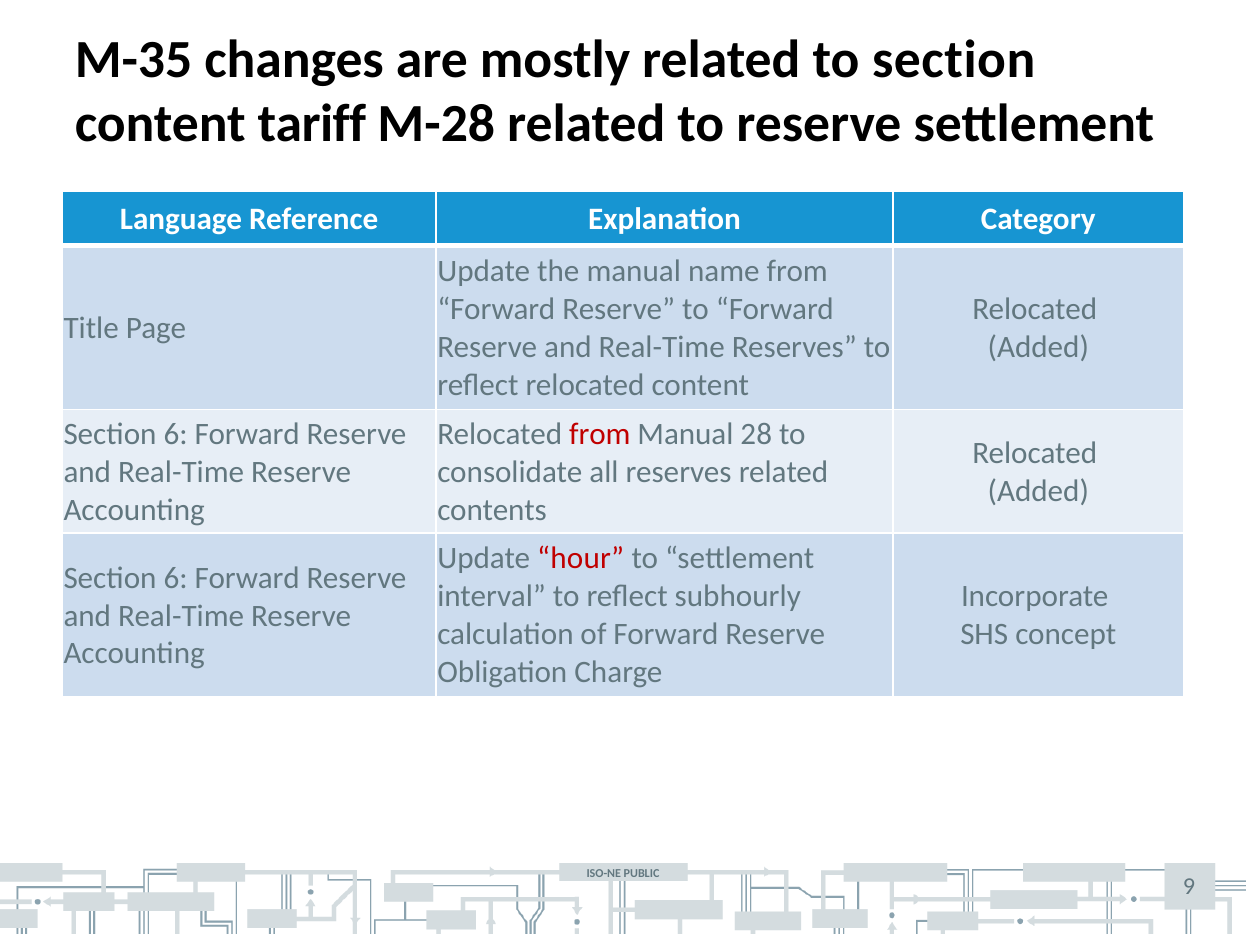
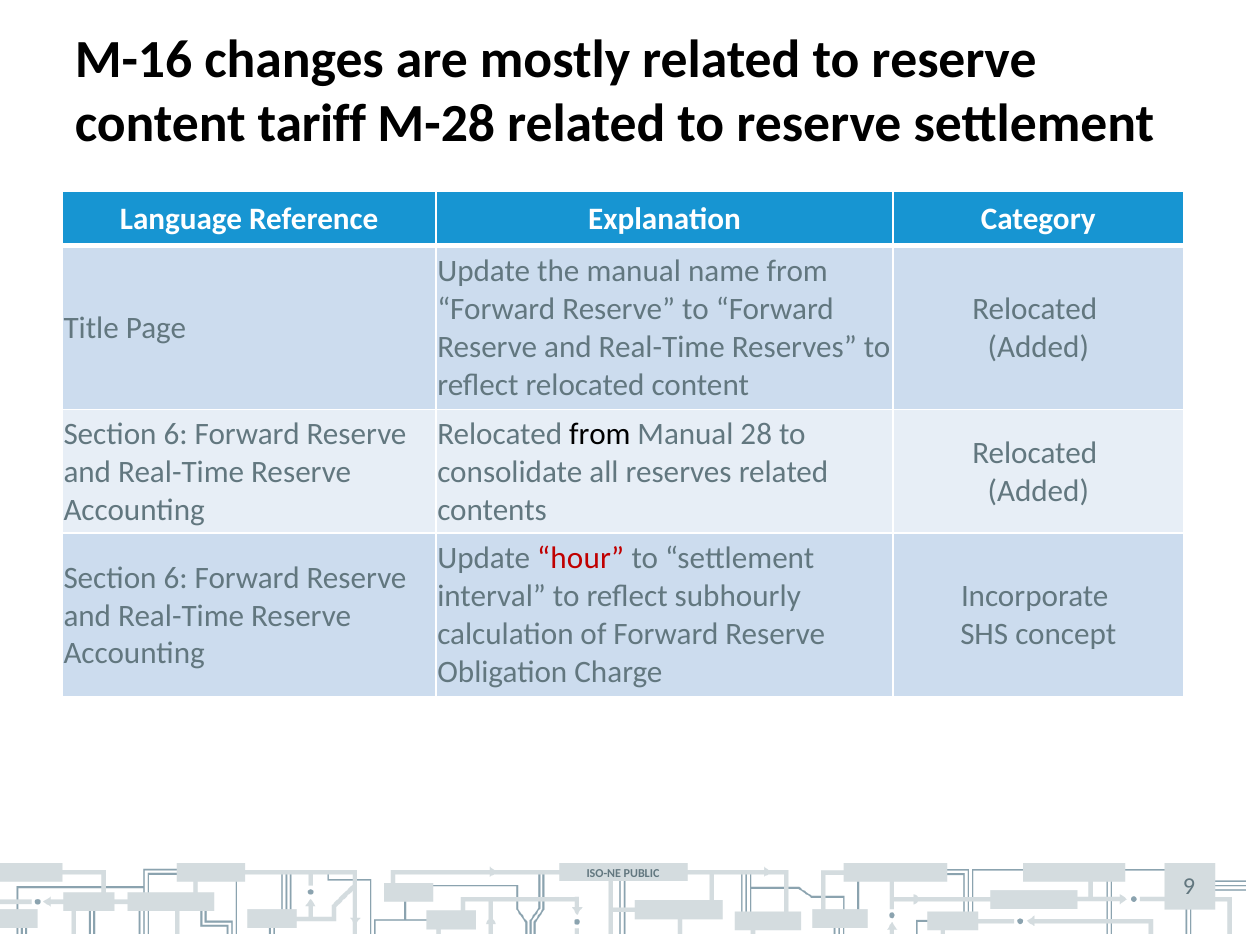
M-35: M-35 -> M-16 (133, 60)
mostly related to section: section -> reserve (954, 60)
from colour: red -> black (600, 434)
